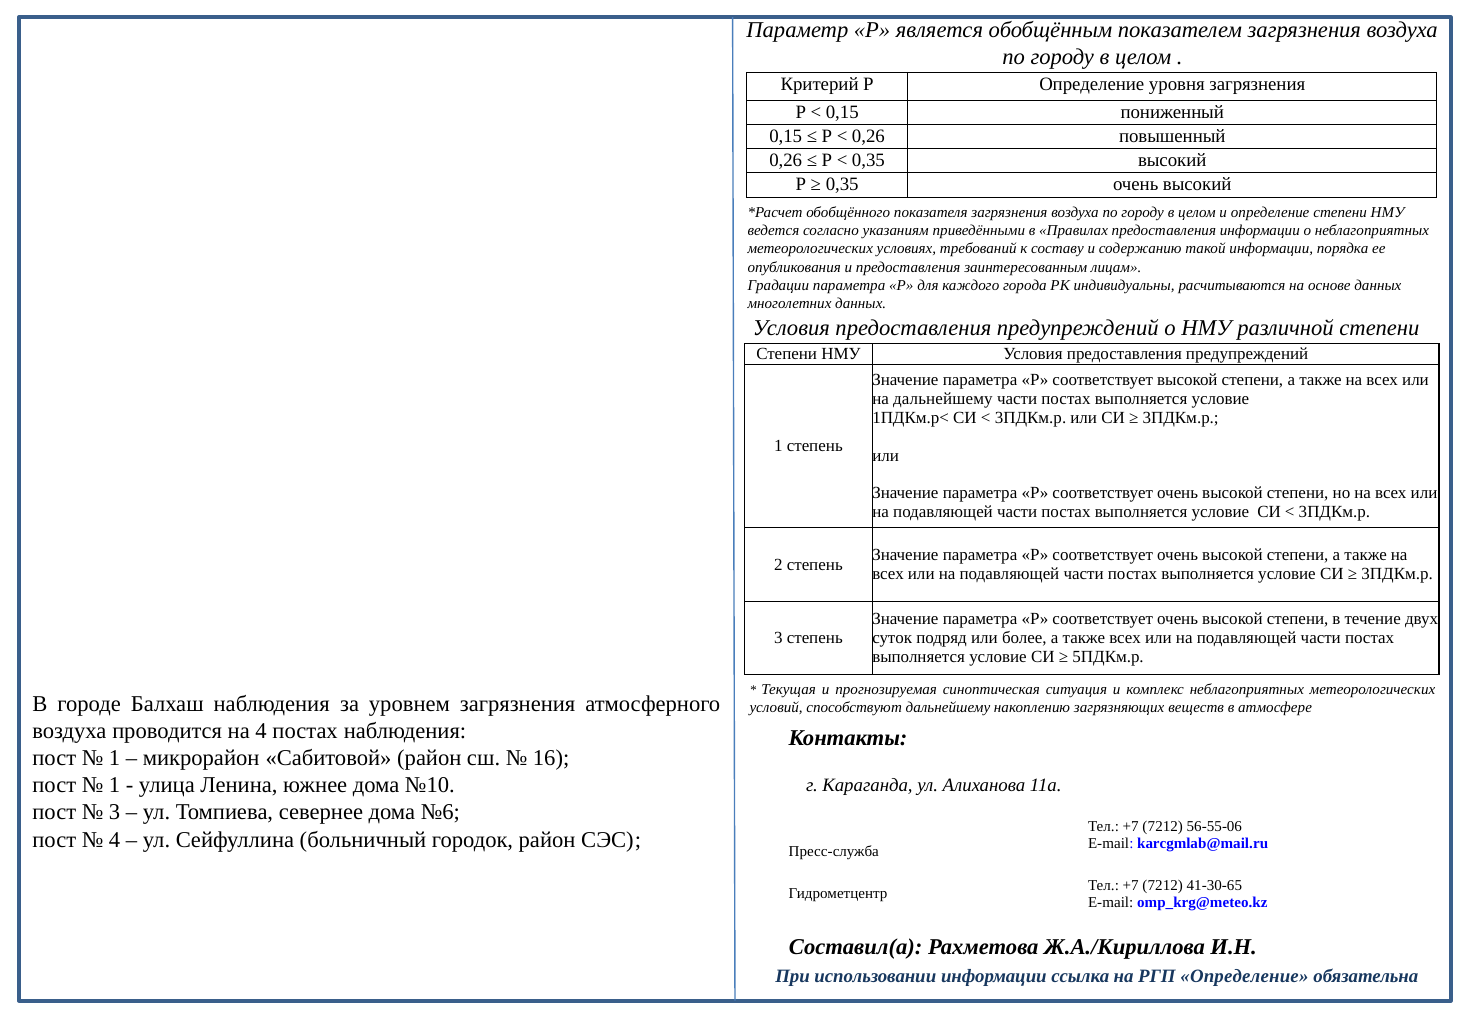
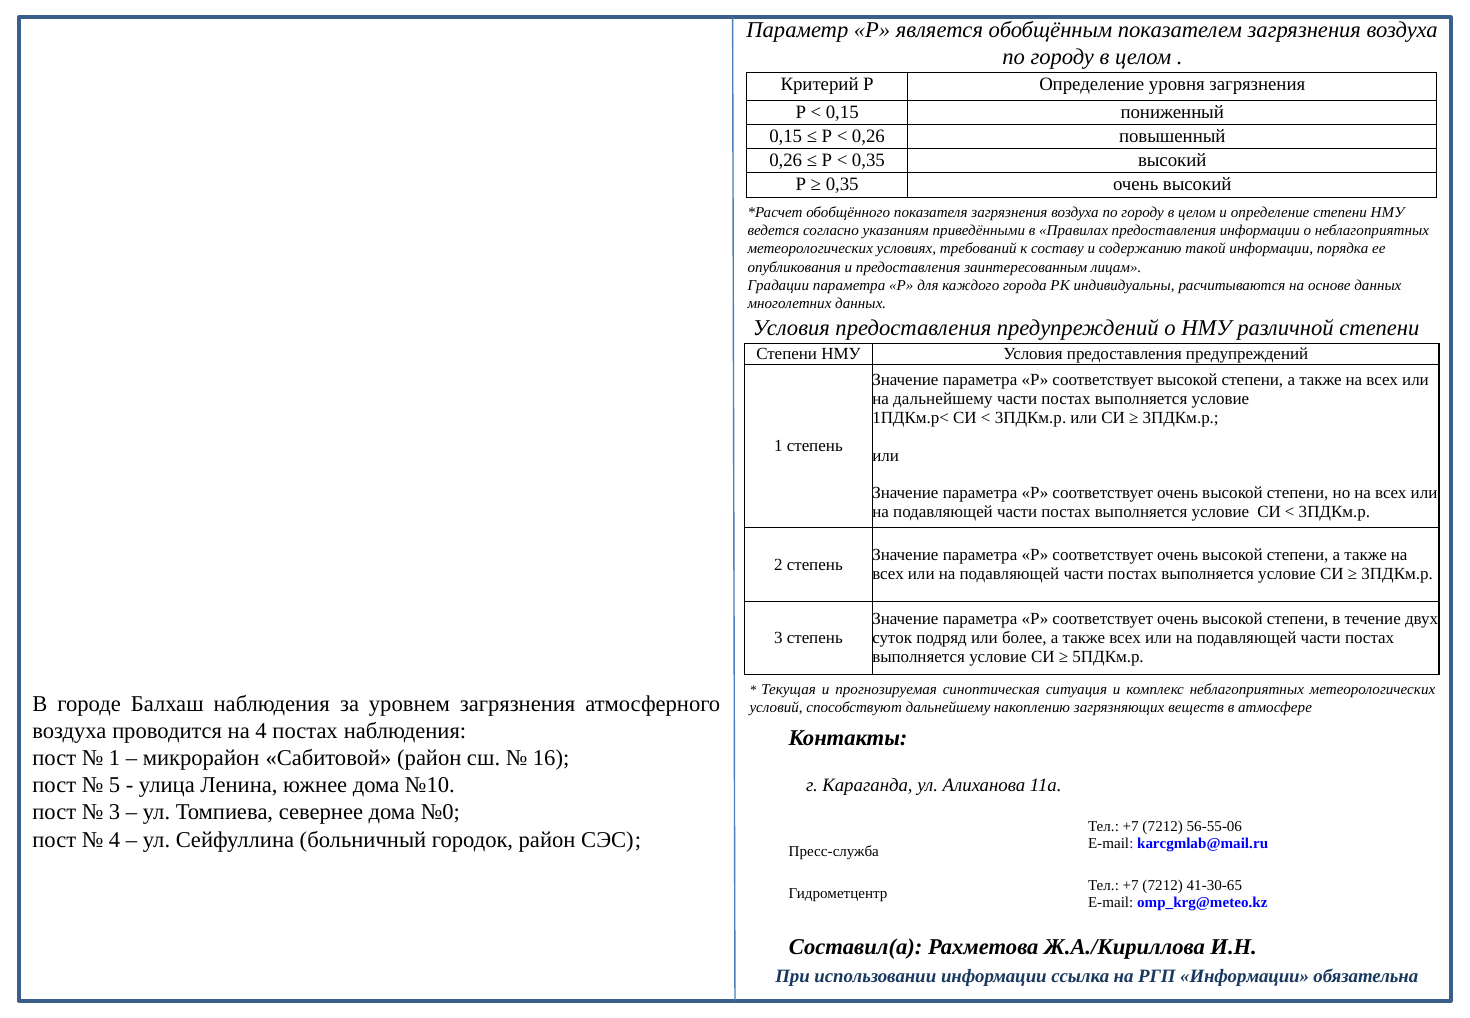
1: 1 -> 5 (115, 785)
№6: №6 -> №0 (440, 812)
РГП Определение: Определение -> Информации (1245, 976)
